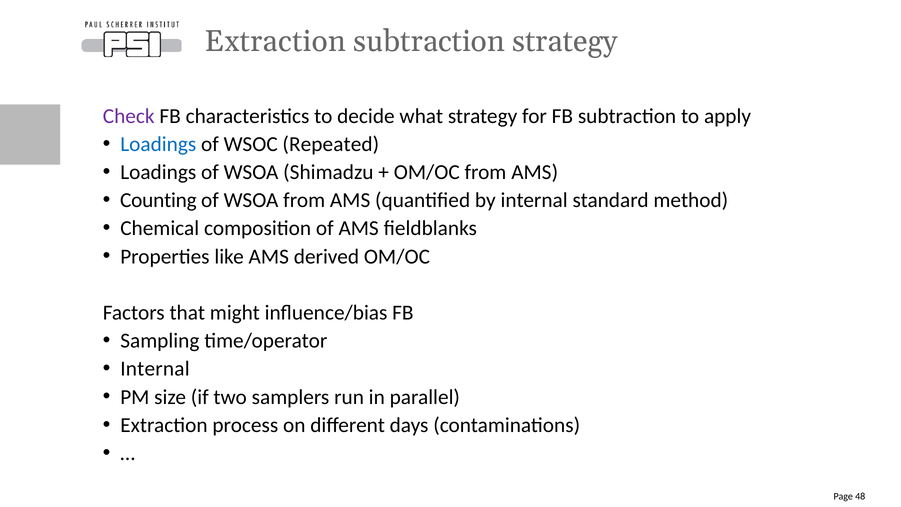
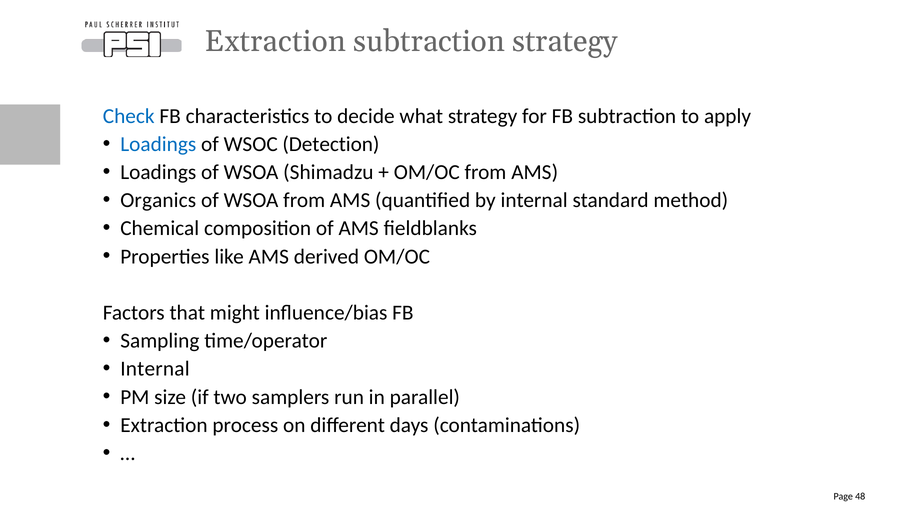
Check colour: purple -> blue (129, 116)
Repeated: Repeated -> Detection (331, 144)
Counting: Counting -> Organics (158, 200)
